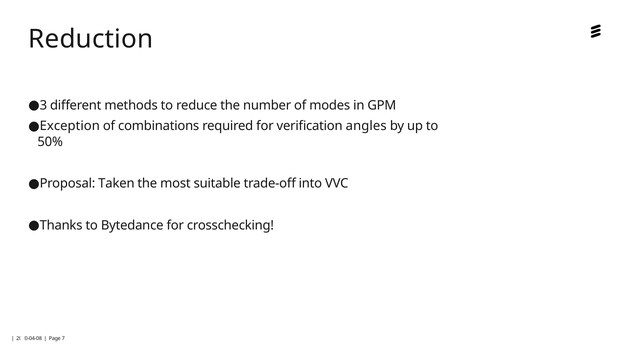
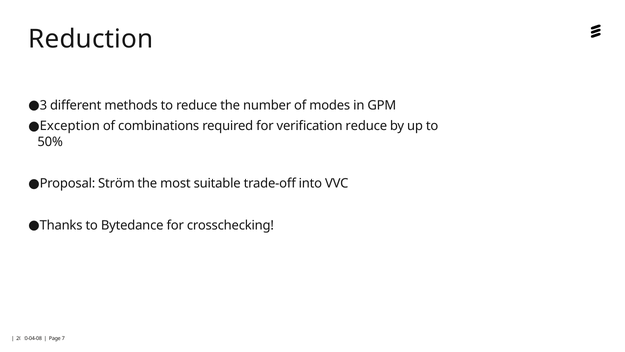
verification angles: angles -> reduce (366, 126)
Taken: Taken -> Ström (116, 183)
